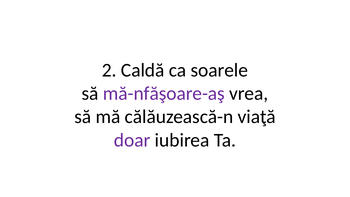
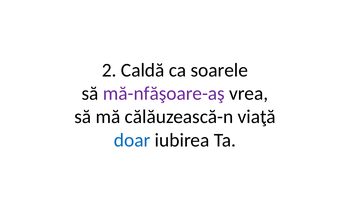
doar colour: purple -> blue (132, 140)
